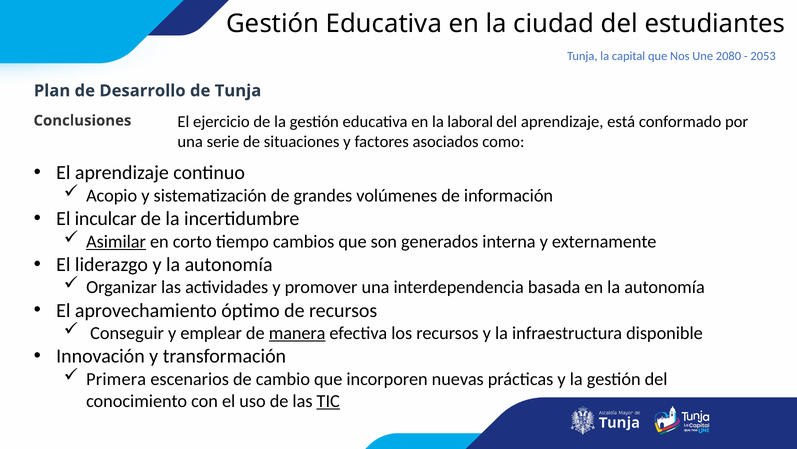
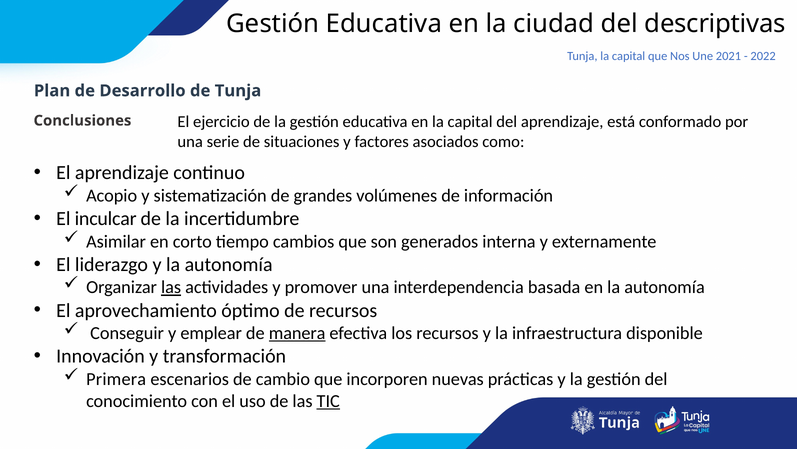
estudiantes: estudiantes -> descriptivas (715, 24)
2080: 2080 -> 2021 (728, 56)
2053: 2053 -> 2022 (763, 56)
en la laboral: laboral -> capital (470, 122)
Asimilar underline: present -> none (116, 241)
las underline: none -> present (171, 287)
